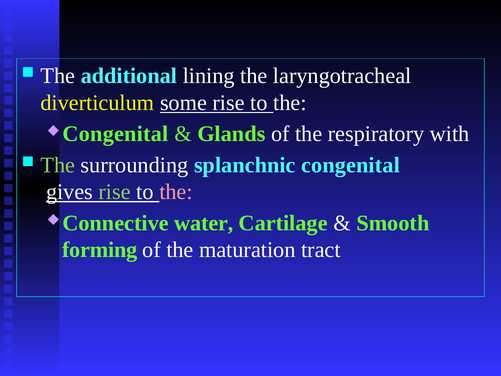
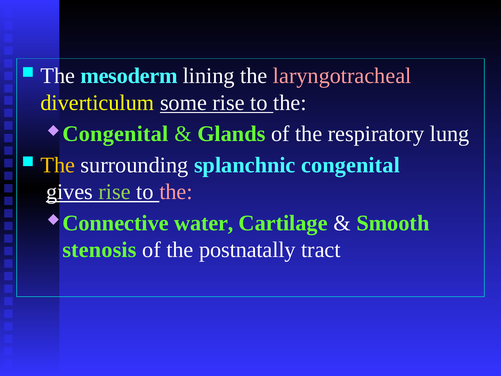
additional: additional -> mesoderm (129, 76)
laryngotracheal colour: white -> pink (342, 76)
with: with -> lung (450, 134)
The colour: light green -> yellow (58, 165)
forming: forming -> stenosis (99, 250)
maturation: maturation -> postnatally (247, 250)
